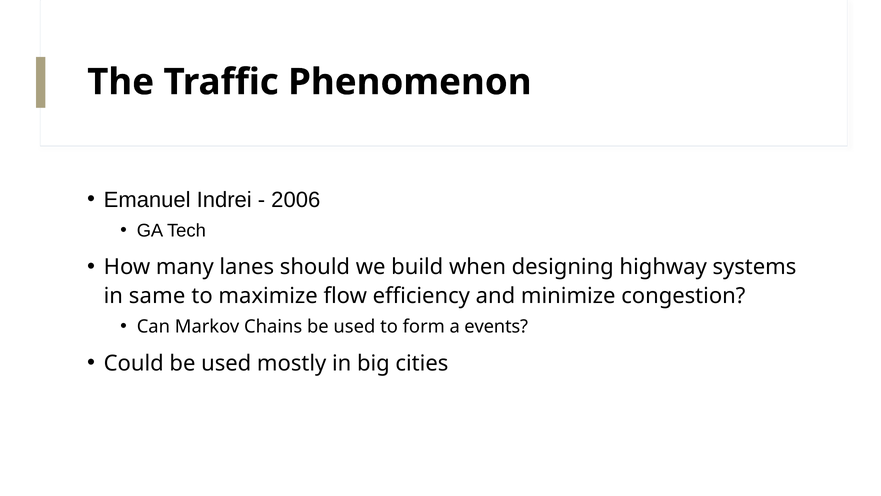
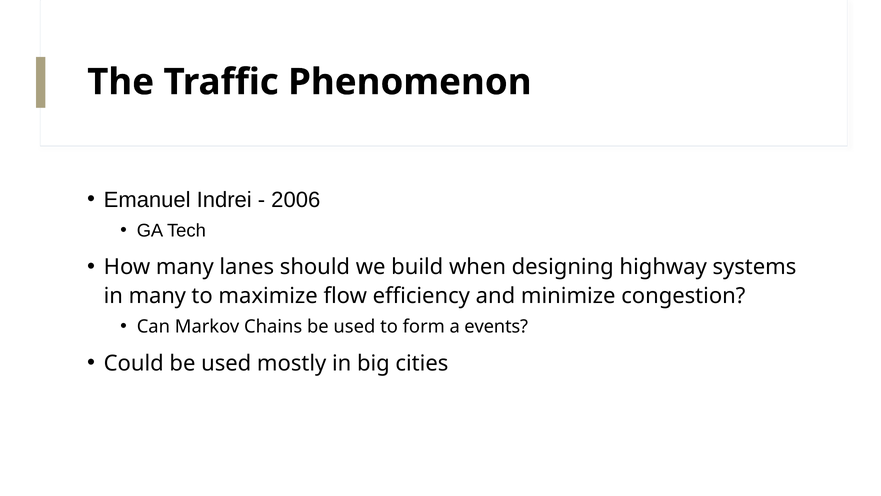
in same: same -> many (157, 296)
